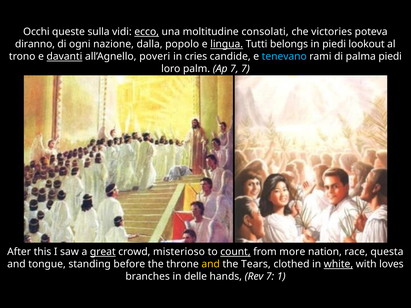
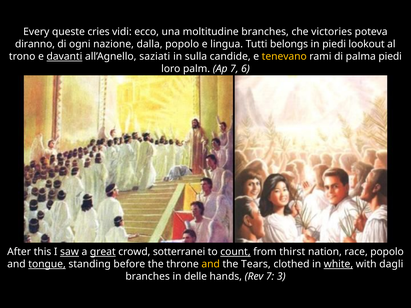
Occhi: Occhi -> Every (36, 32)
sulla: sulla -> cries (99, 32)
ecco underline: present -> none (147, 32)
moltitudine consolati: consolati -> branches (265, 32)
lingua underline: present -> none (227, 44)
poveri: poveri -> saziati (155, 57)
cries: cries -> sulla (196, 57)
tenevano colour: light blue -> yellow (284, 57)
7 7: 7 -> 6 (245, 69)
saw underline: none -> present (69, 252)
misterioso: misterioso -> sotterranei (179, 252)
more: more -> thirst (292, 252)
race questa: questa -> popolo (387, 252)
tongue underline: none -> present (47, 264)
loves: loves -> dagli (391, 264)
1: 1 -> 3 (281, 277)
